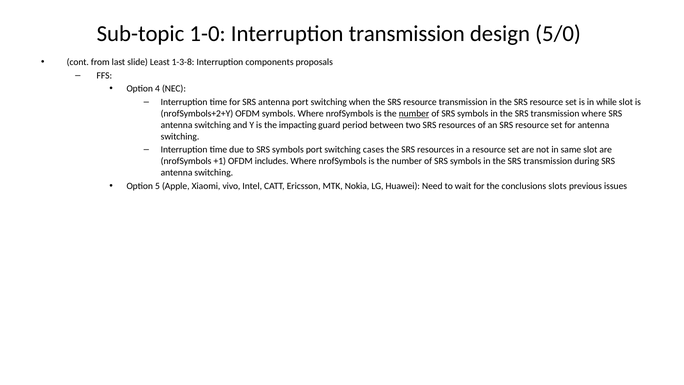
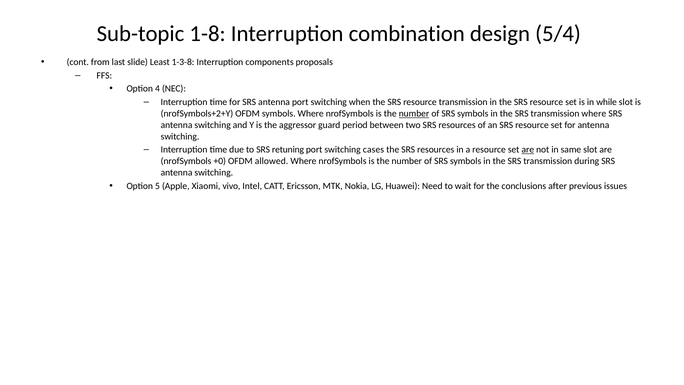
1-0: 1-0 -> 1-8 (208, 34)
Interruption transmission: transmission -> combination (407, 34)
5/0: 5/0 -> 5/4 (558, 34)
impacting: impacting -> aggressor (298, 125)
to SRS symbols: symbols -> retuning (288, 150)
are underline: none -> present (528, 150)
+1: +1 -> +0 (220, 161)
includes: includes -> allowed (272, 161)
slots: slots -> after (558, 186)
